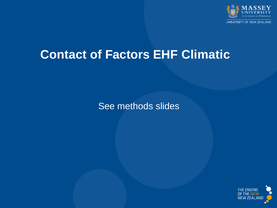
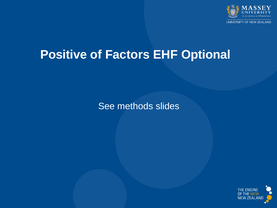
Contact: Contact -> Positive (64, 55)
Climatic: Climatic -> Optional (206, 55)
